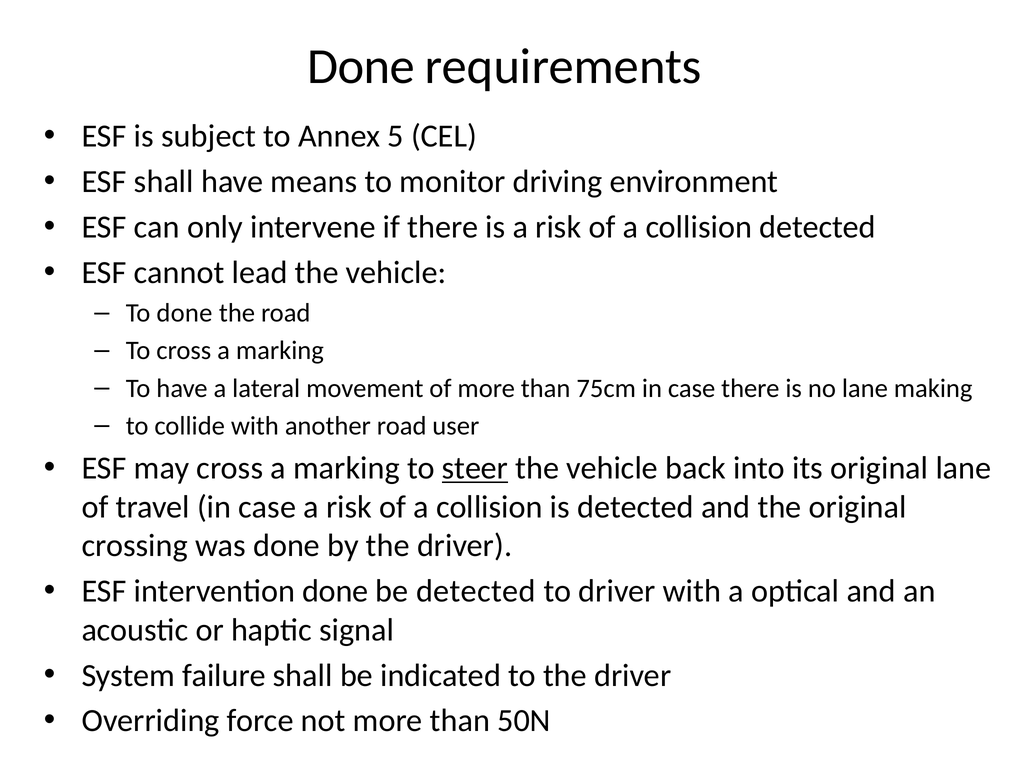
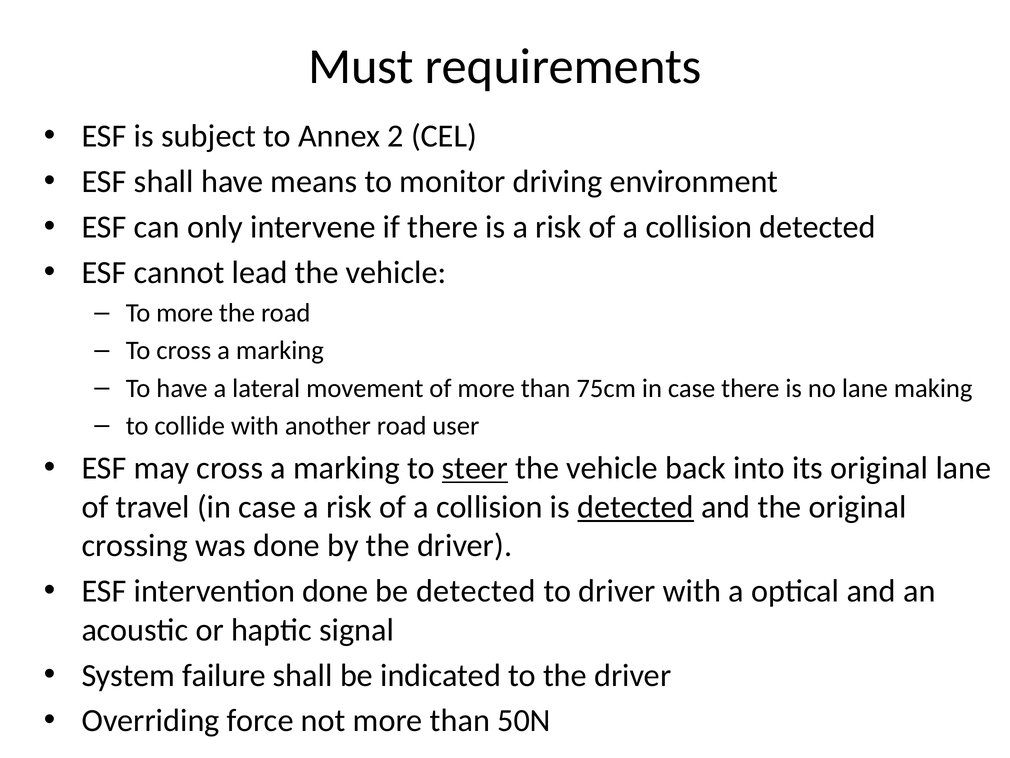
Done: Done -> Must (361, 67)
5: 5 -> 2 (396, 136)
To done: done -> more (185, 313)
detected underline: none -> present (636, 507)
